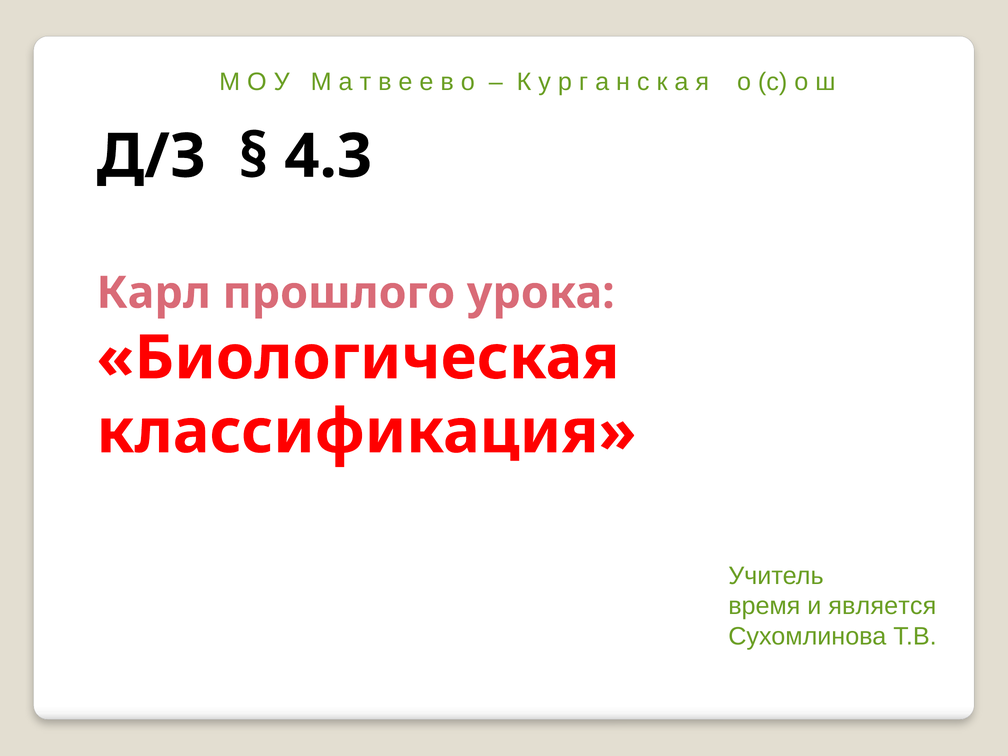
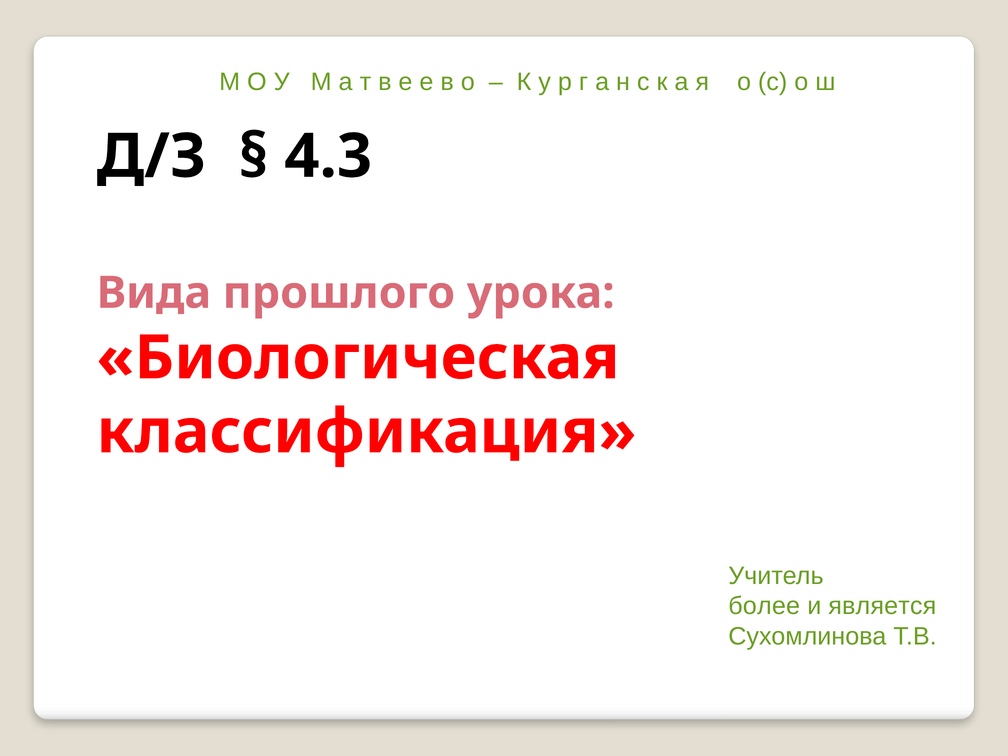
Карл: Карл -> Вида (154, 293)
время: время -> более (764, 606)
